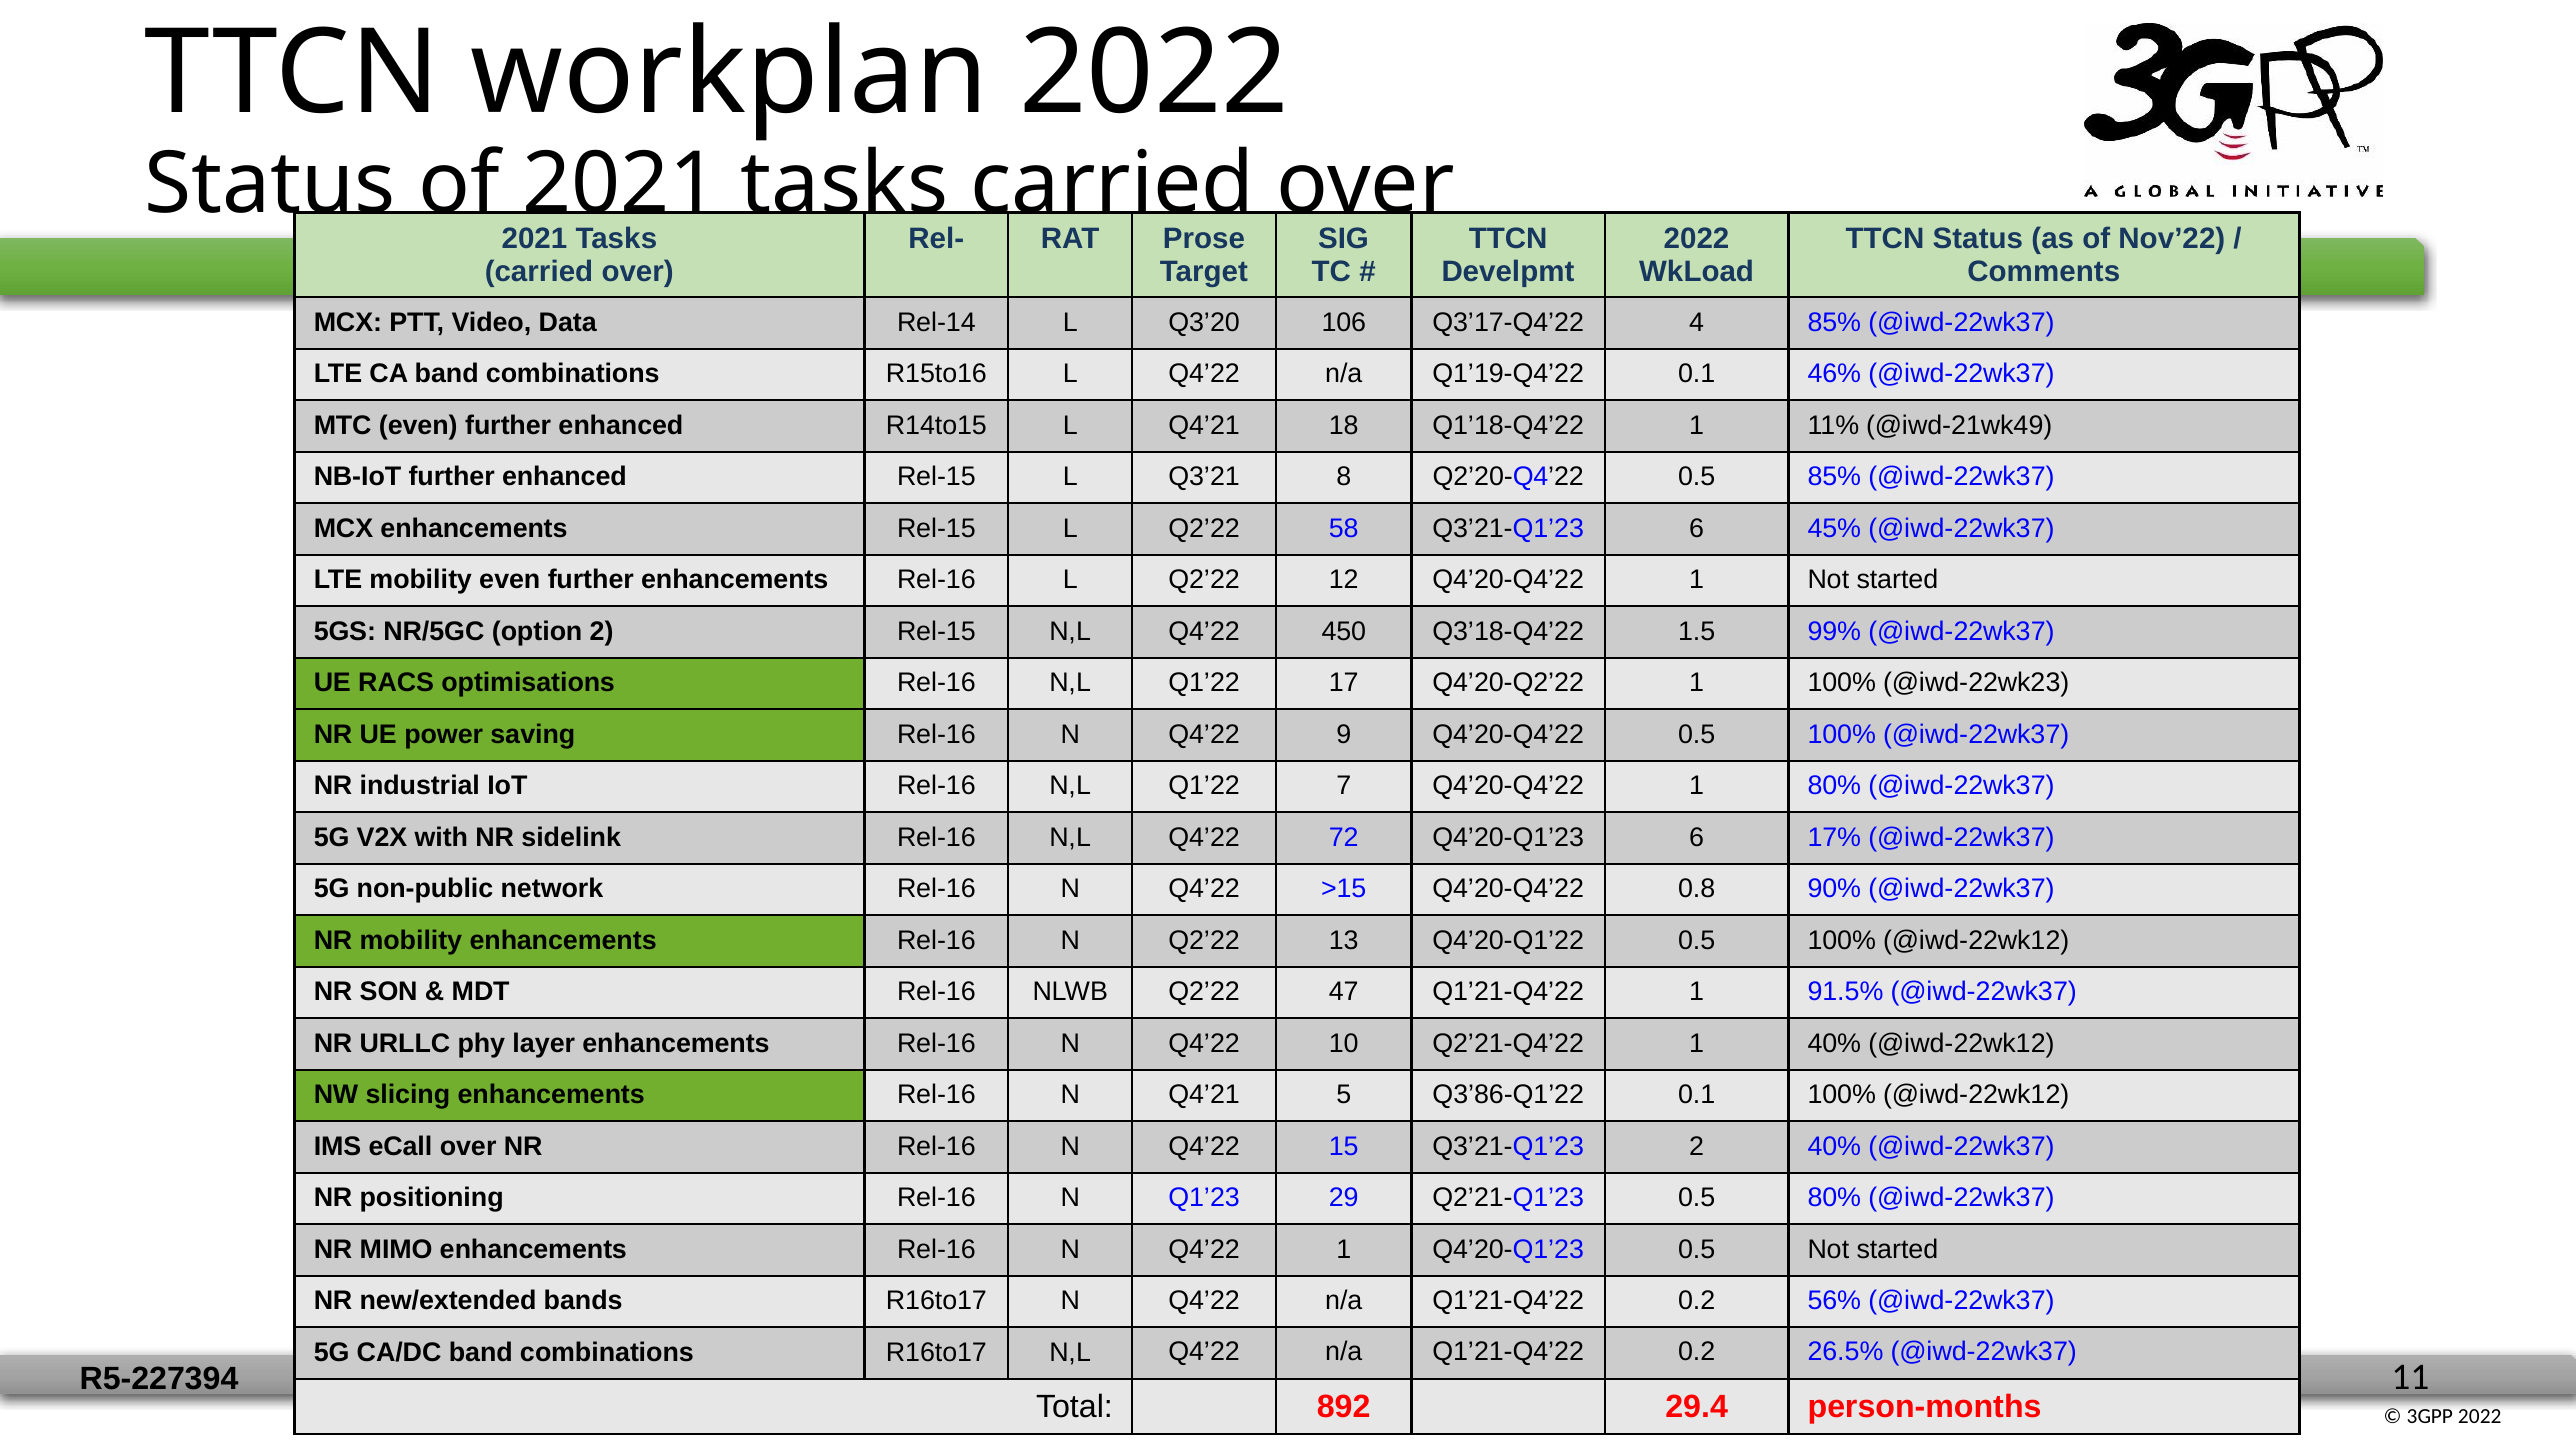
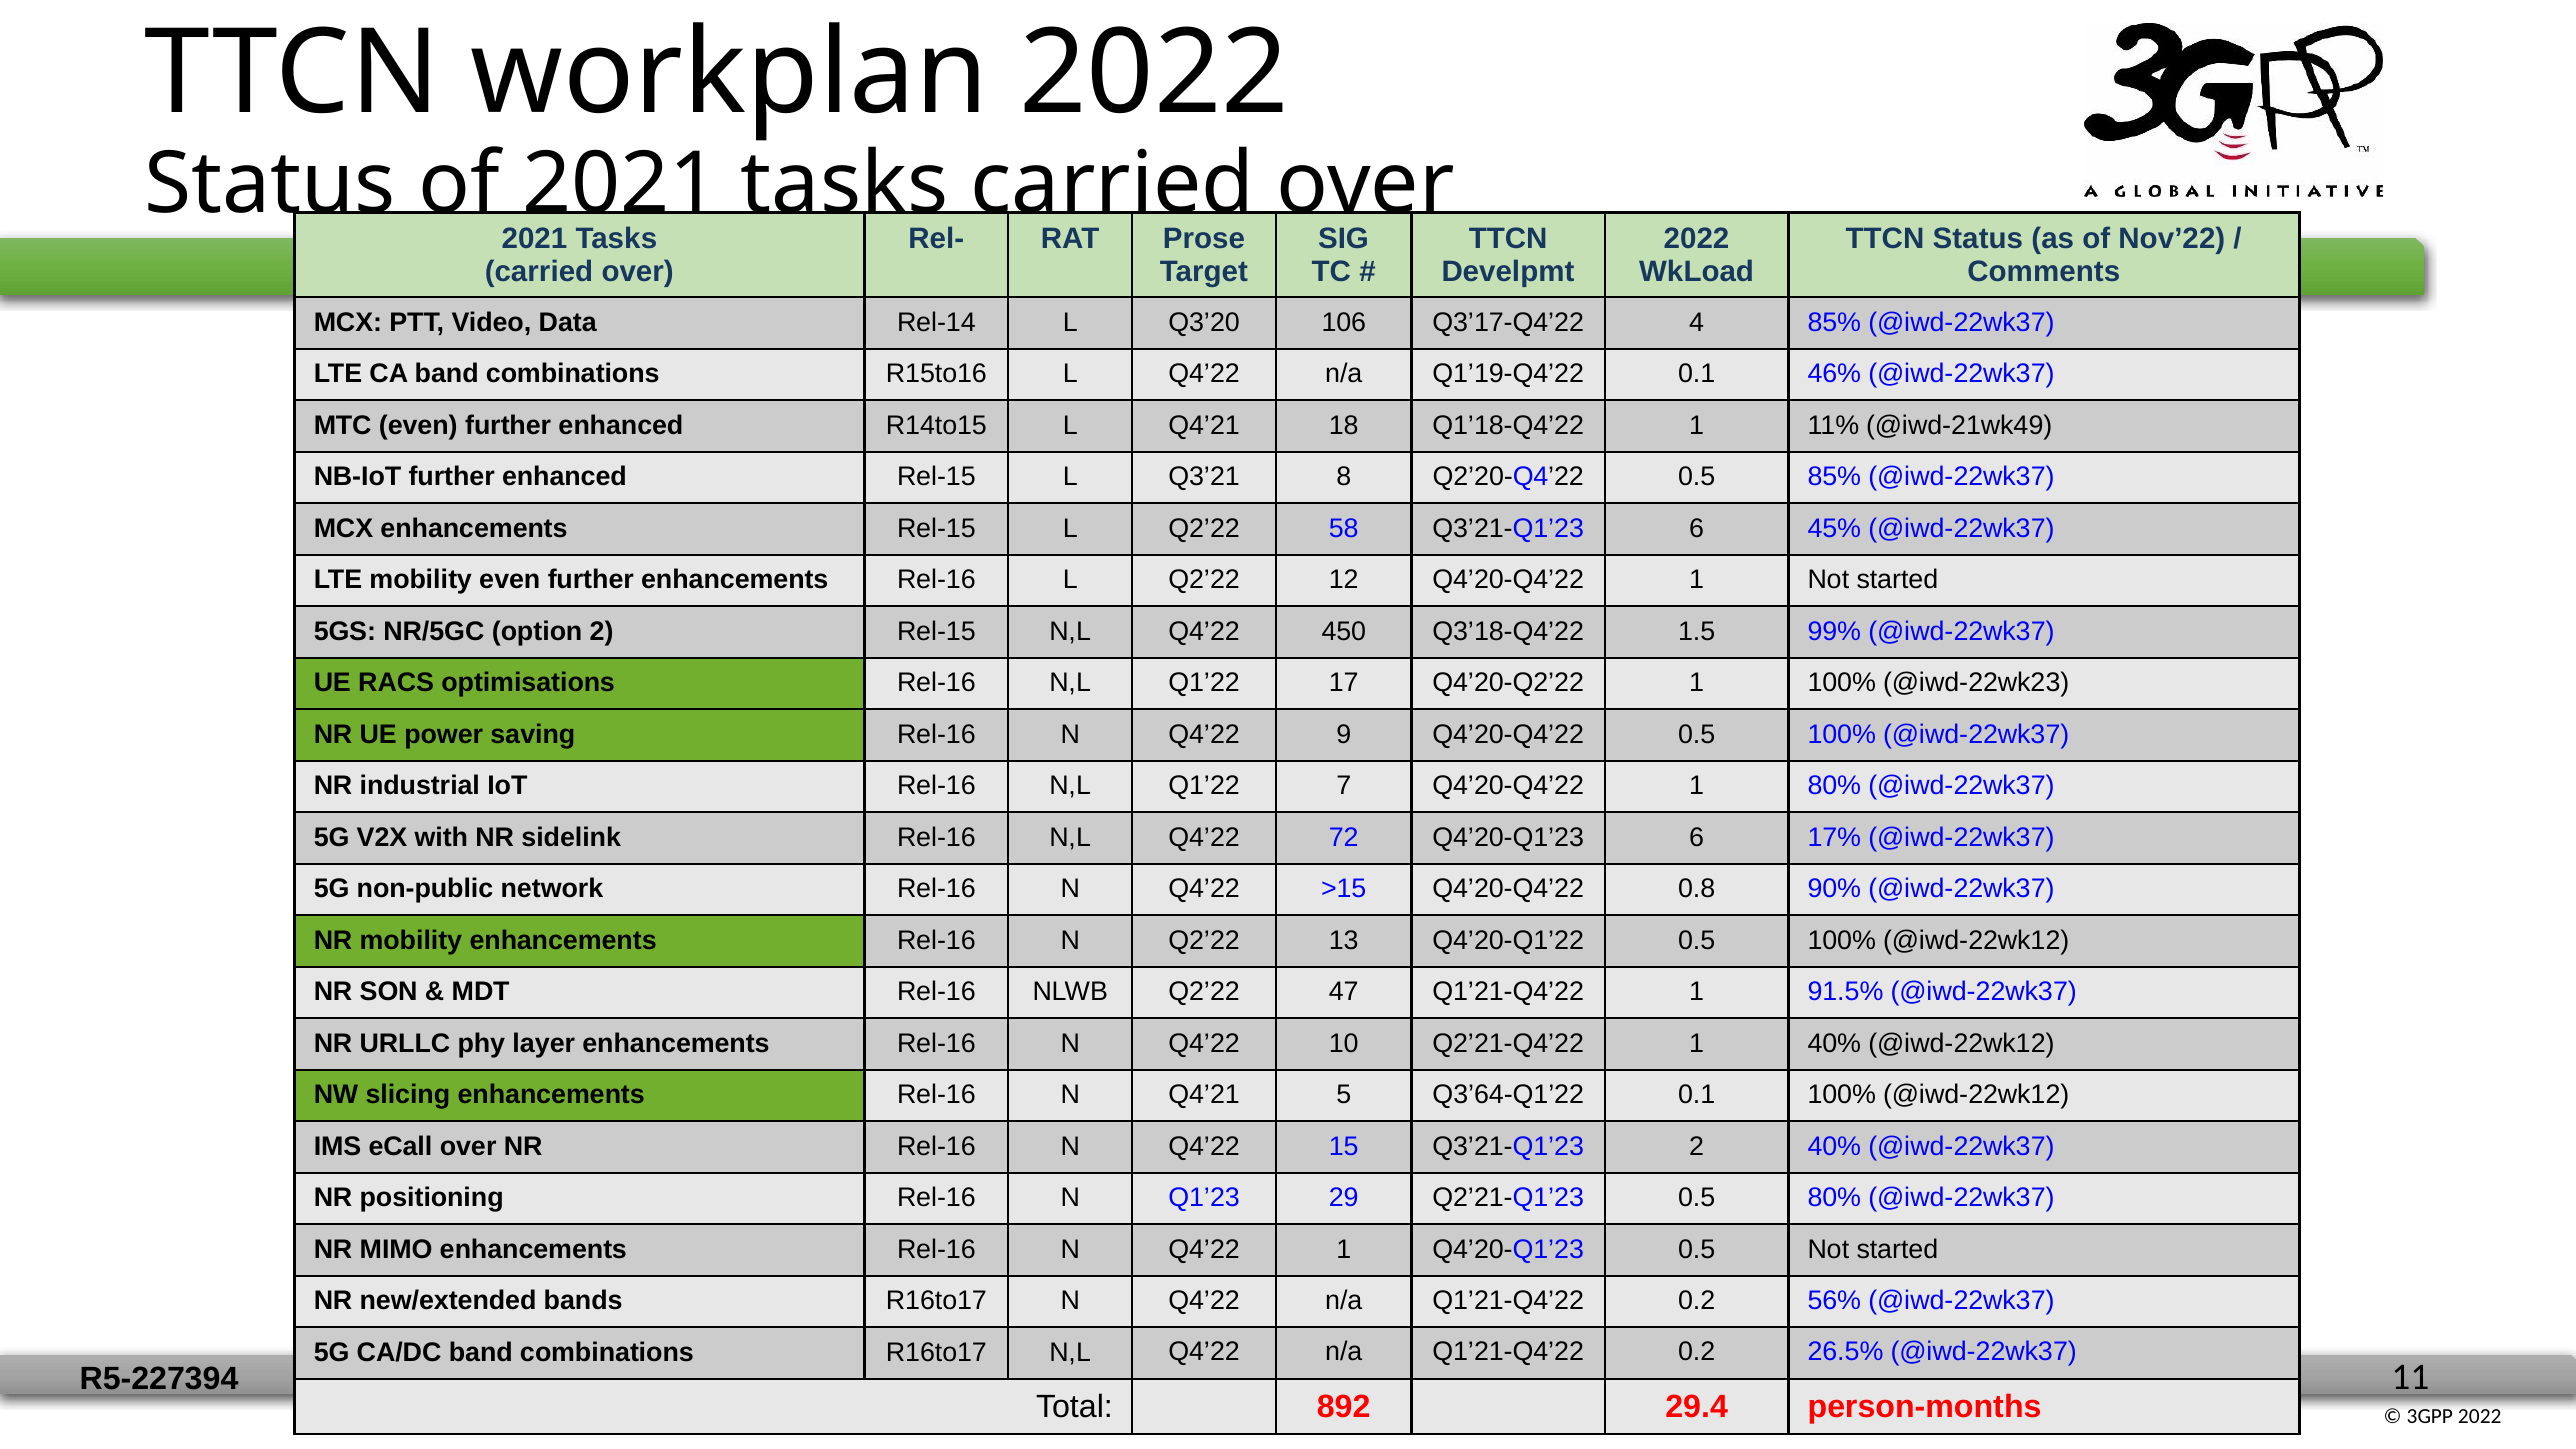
Q3’86-Q1’22: Q3’86-Q1’22 -> Q3’64-Q1’22 (1508, 1095)
